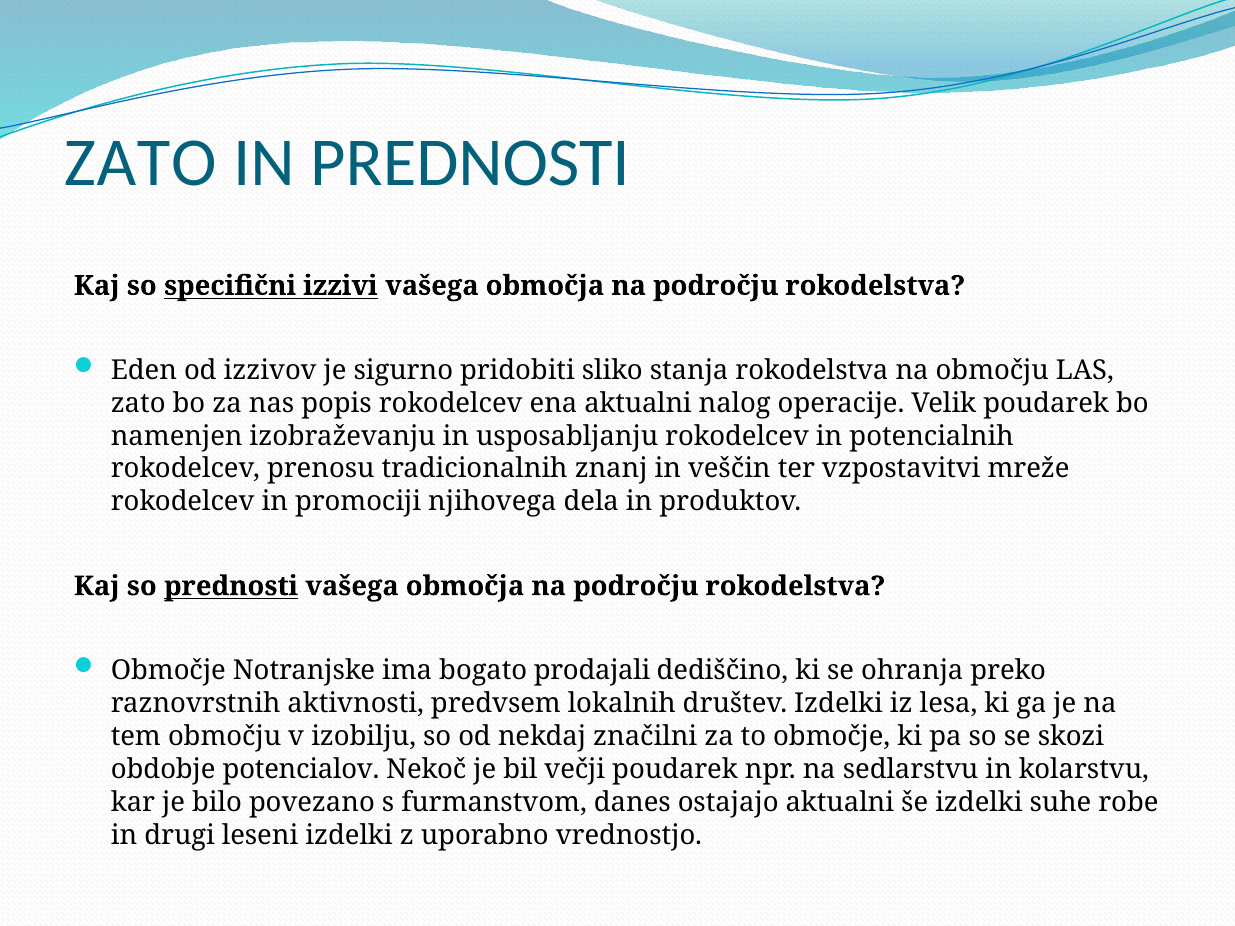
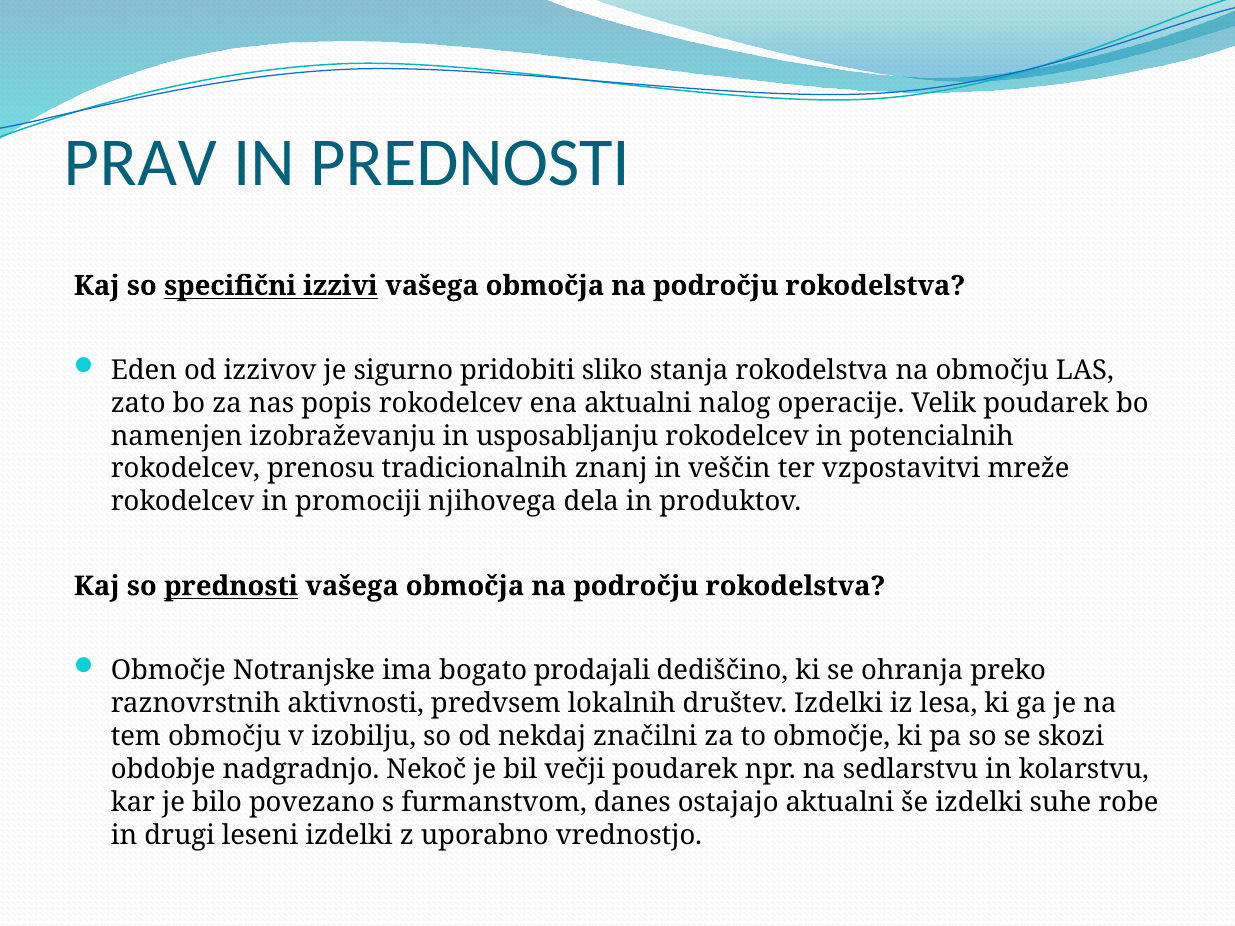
ZATO: ZATO -> PRAV (140, 163)
potencialov: potencialov -> nadgradnjo (301, 769)
